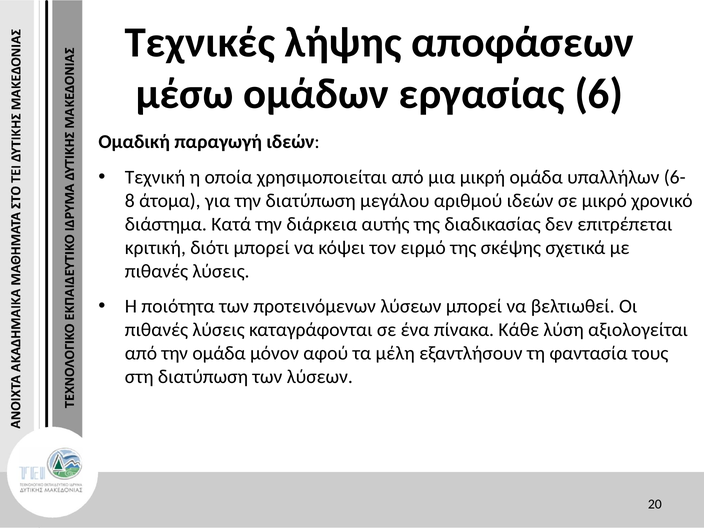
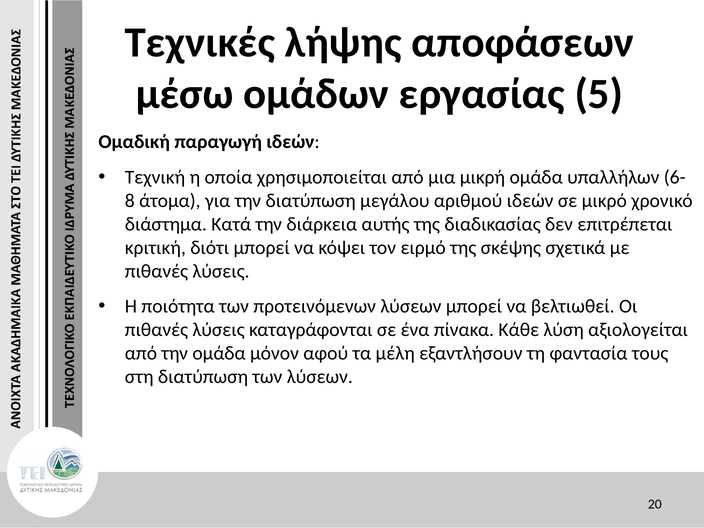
6: 6 -> 5 (599, 94)
